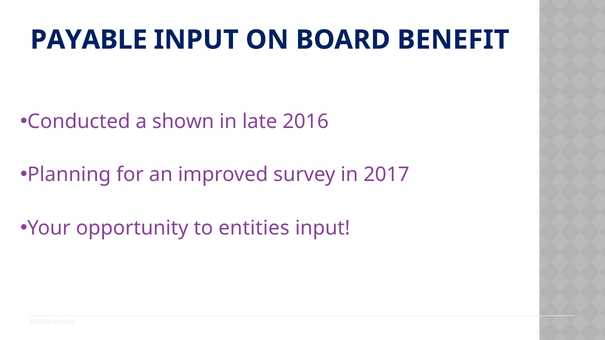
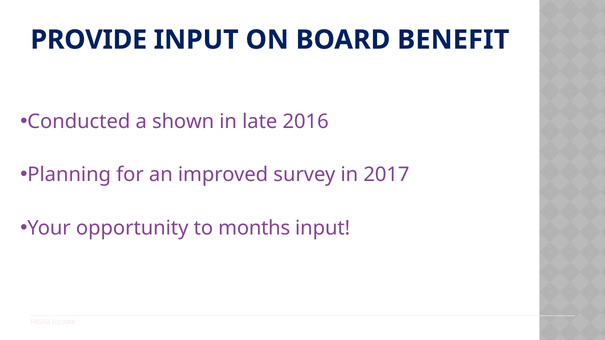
PAYABLE: PAYABLE -> PROVIDE (89, 40)
entities: entities -> months (254, 228)
